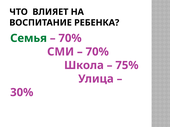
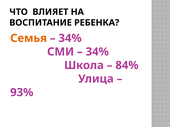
Семья colour: green -> orange (29, 38)
70%: 70% -> 34% (70, 38)
70%: 70% -> 34% (97, 52)
75%: 75% -> 84% (127, 66)
30%: 30% -> 93% (22, 93)
